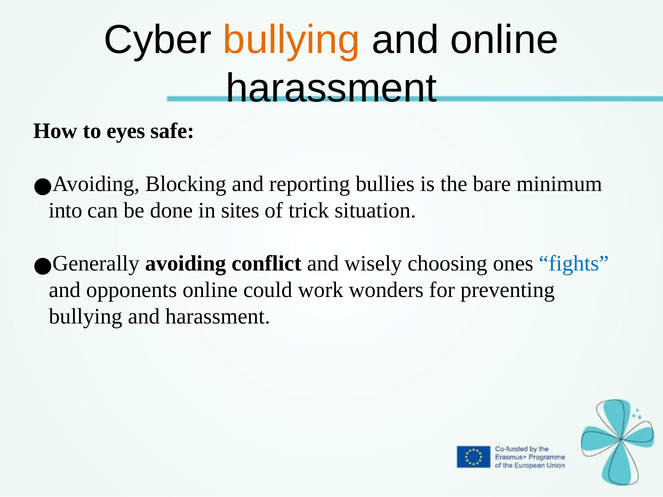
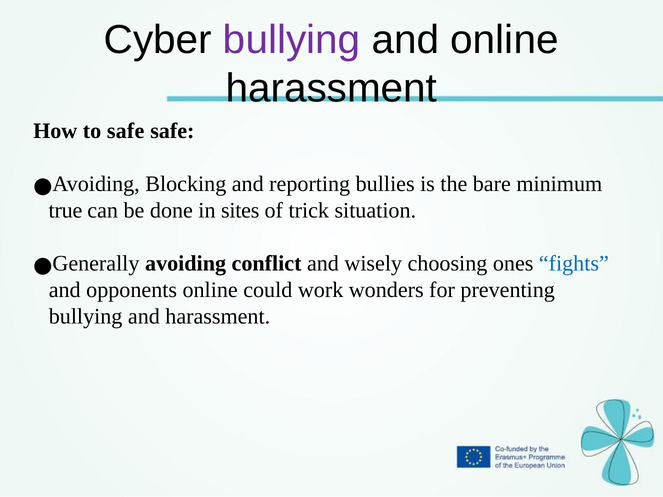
bullying colour: orange -> purple (292, 40)
to eyes: eyes -> safe (126, 131)
into: into -> true (65, 211)
